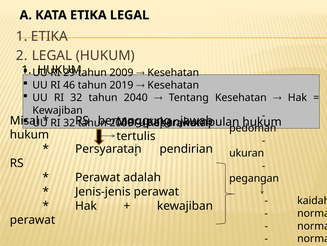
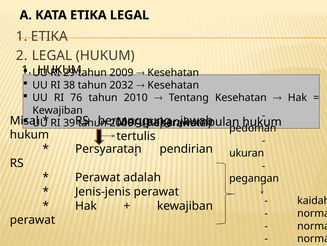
46: 46 -> 38 (69, 85)
2019: 2019 -> 2032 (121, 85)
32: 32 -> 76 (76, 97)
2040: 2040 -> 2010 (136, 97)
32: 32 -> 39 (69, 123)
